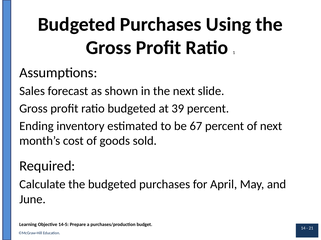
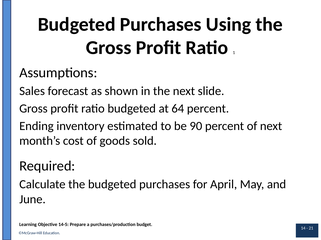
39: 39 -> 64 (178, 109)
67: 67 -> 90 (196, 126)
